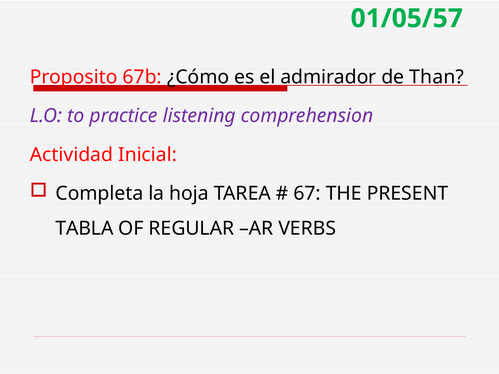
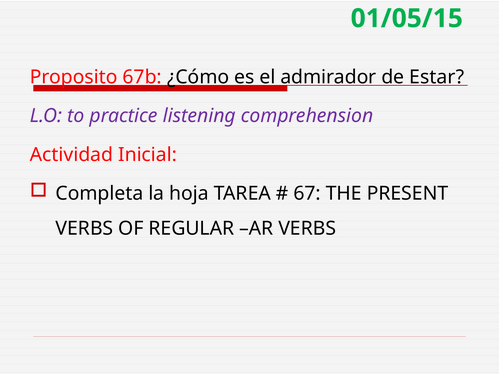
01/05/57: 01/05/57 -> 01/05/15 (407, 18)
Than: Than -> Estar (437, 77)
TABLA: TABLA -> VERBS (84, 229)
